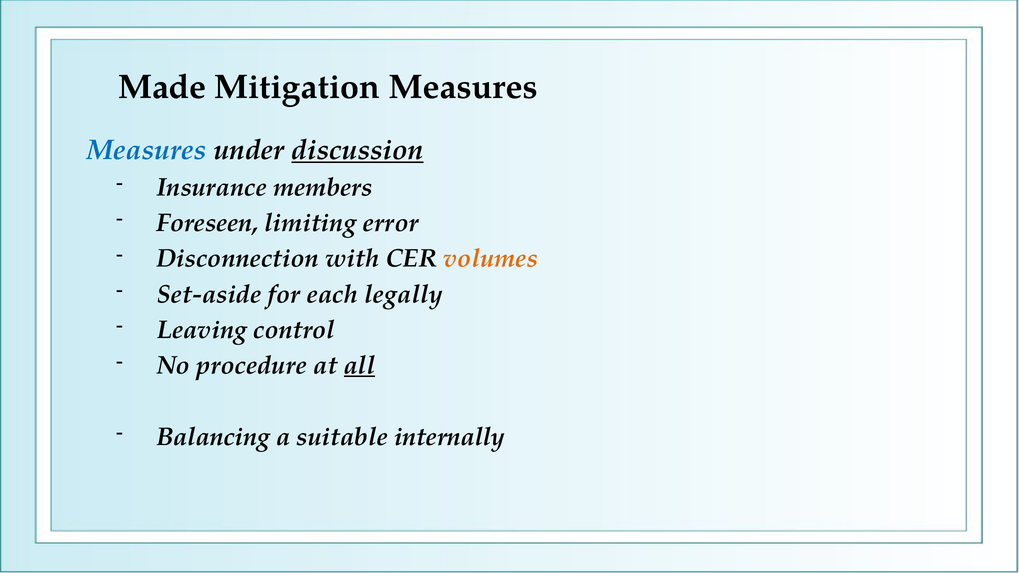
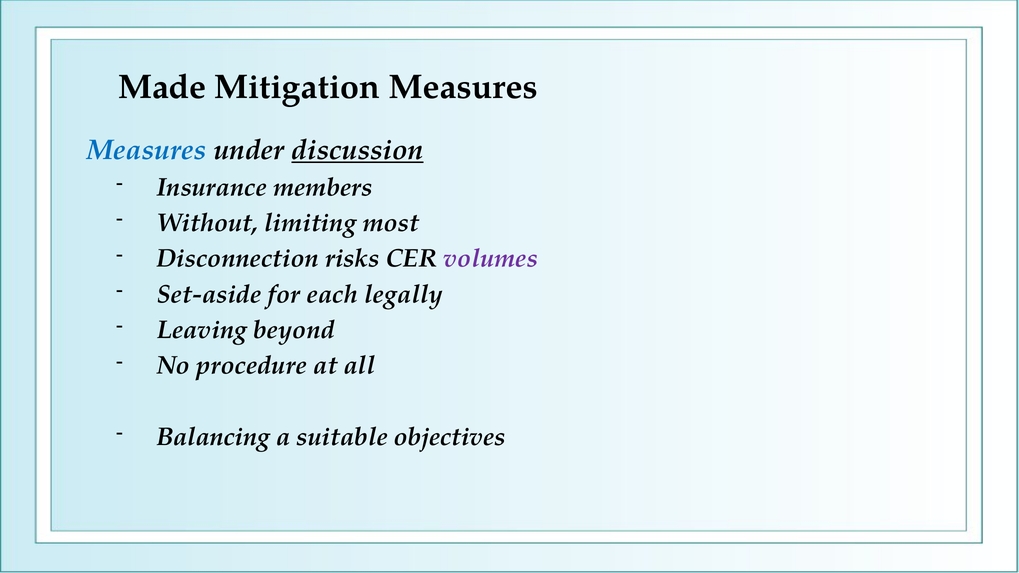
Foreseen: Foreseen -> Without (207, 223)
error: error -> most (391, 223)
with: with -> risks (352, 259)
volumes colour: orange -> purple (491, 259)
control: control -> beyond (294, 330)
all underline: present -> none (359, 366)
internally: internally -> objectives (450, 437)
